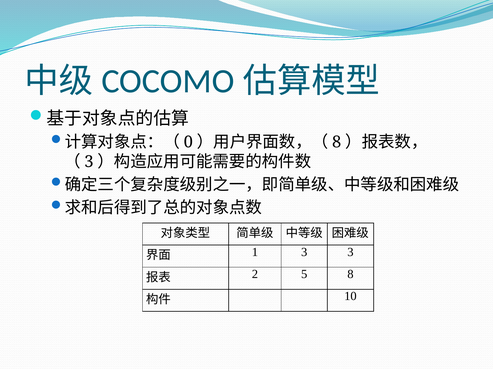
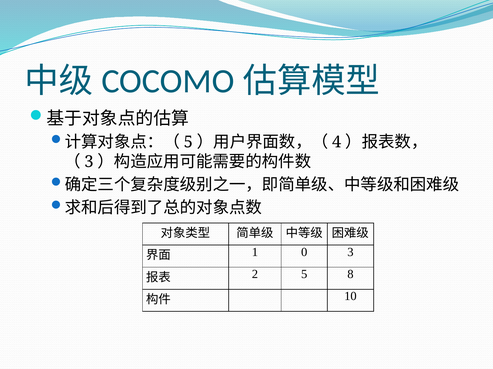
0: 0 -> 5 (188, 142)
8: 8 -> 4 (337, 142)
1 3: 3 -> 0 (304, 252)
